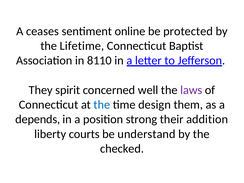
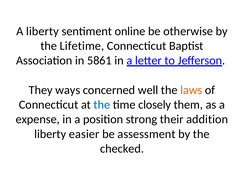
A ceases: ceases -> liberty (42, 31)
protected: protected -> otherwise (188, 31)
8110: 8110 -> 5861 (99, 60)
spirit: spirit -> ways (68, 90)
laws colour: purple -> orange (191, 90)
design: design -> closely (155, 105)
depends: depends -> expense (38, 119)
courts: courts -> easier (84, 134)
understand: understand -> assessment (147, 134)
